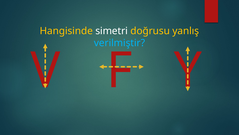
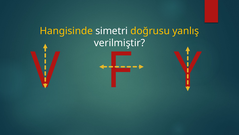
verilmiştir colour: light blue -> white (119, 43)
